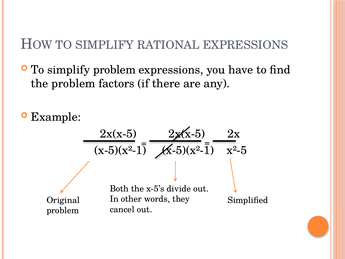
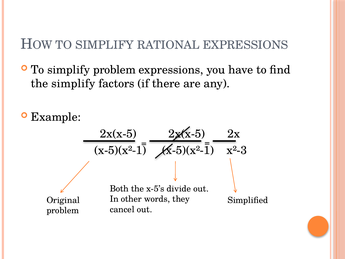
the problem: problem -> simplify (73, 84)
x²-5: x²-5 -> x²-3 (237, 150)
